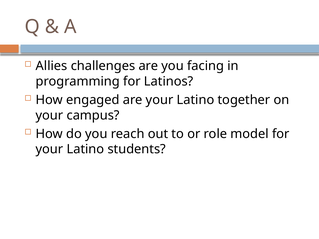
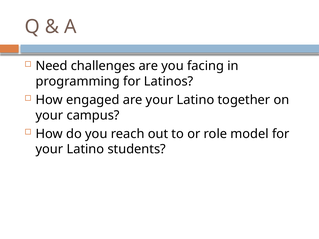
Allies: Allies -> Need (52, 66)
